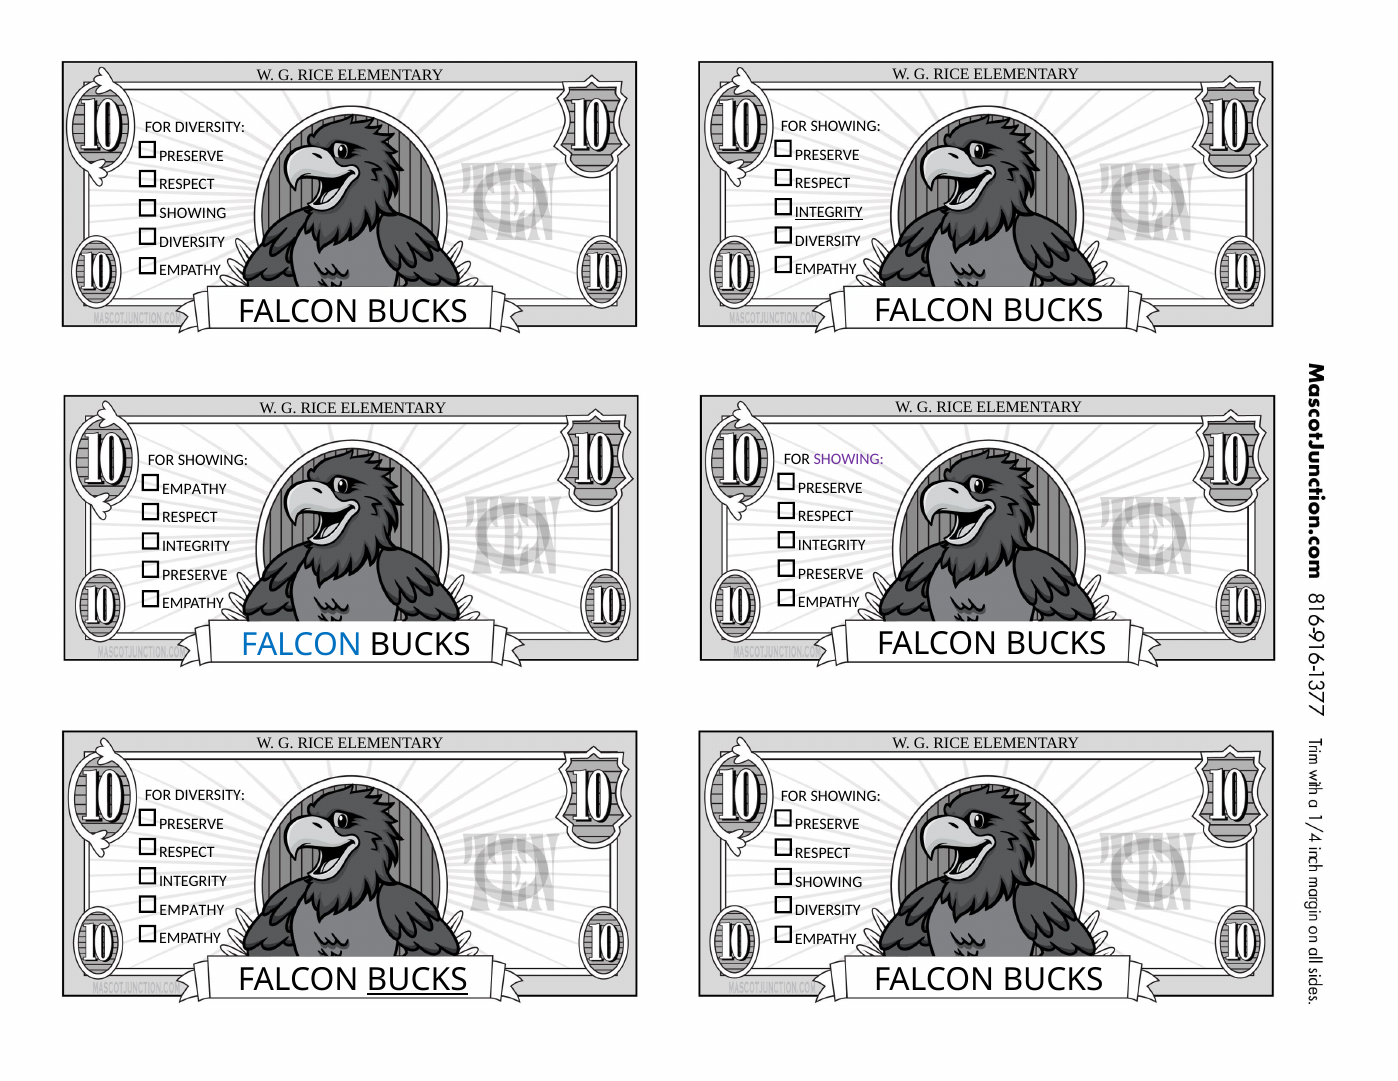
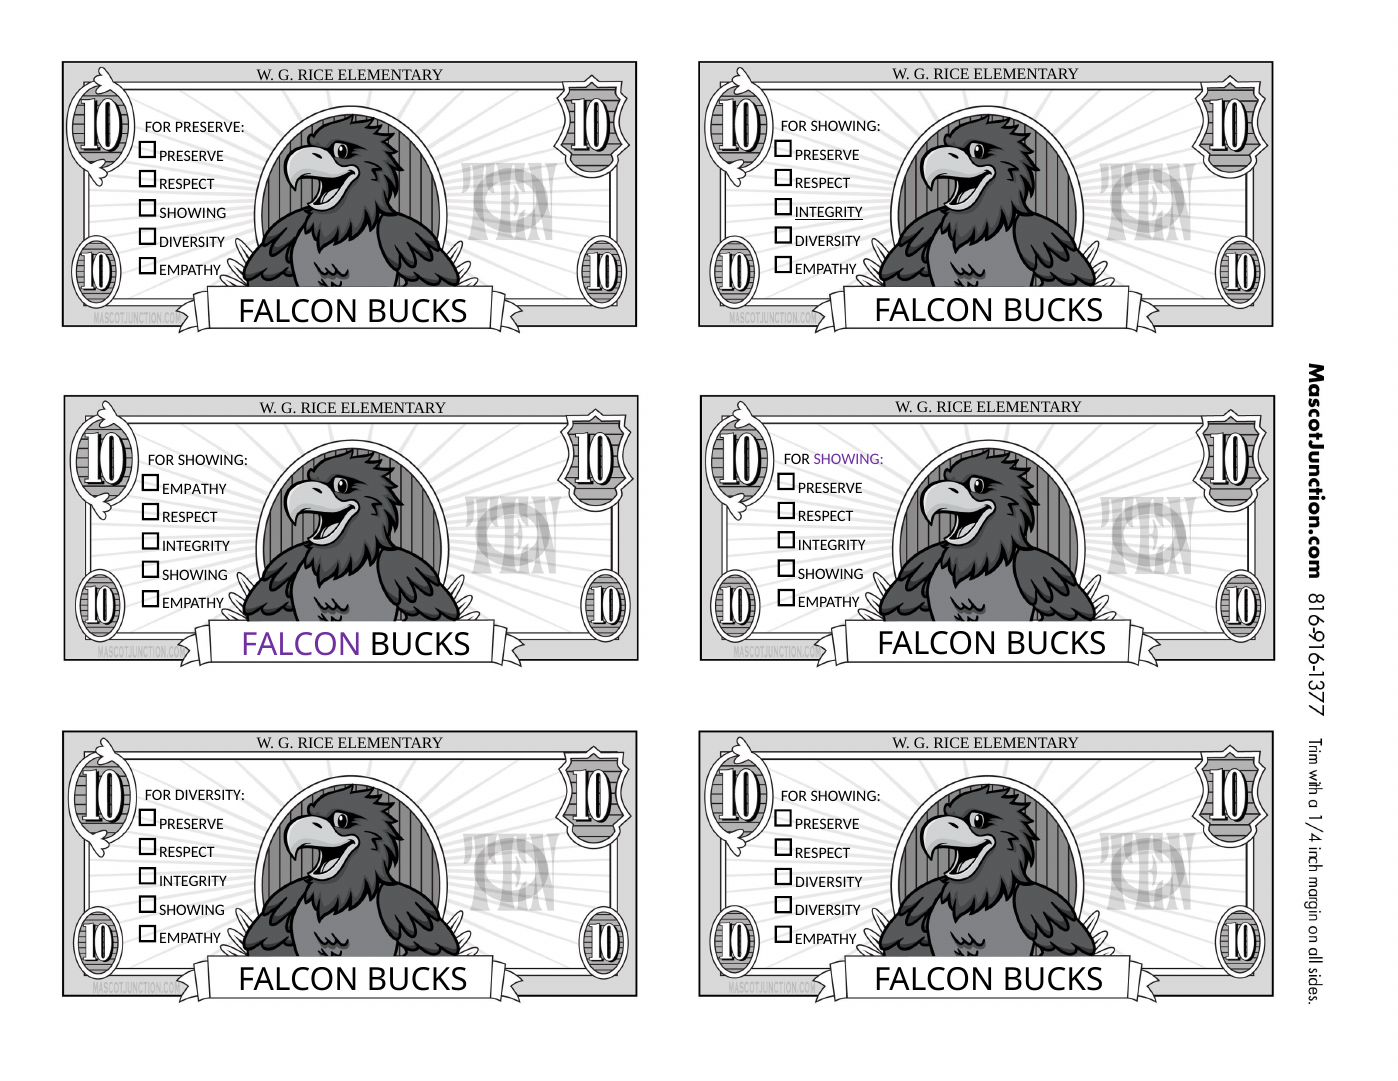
DIVERSITY: DIVERSITY -> PRESERVE (210, 127)
PRESERVE: PRESERVE -> SHOWING (831, 574)
PRESERVE: PRESERVE -> SHOWING (195, 575)
FALCON colour: blue -> purple (301, 645)
SHOWING: SHOWING -> DIVERSITY (829, 881)
EMPATHY: EMPATHY -> SHOWING (192, 909)
BUCKS underline: present -> none (417, 979)
